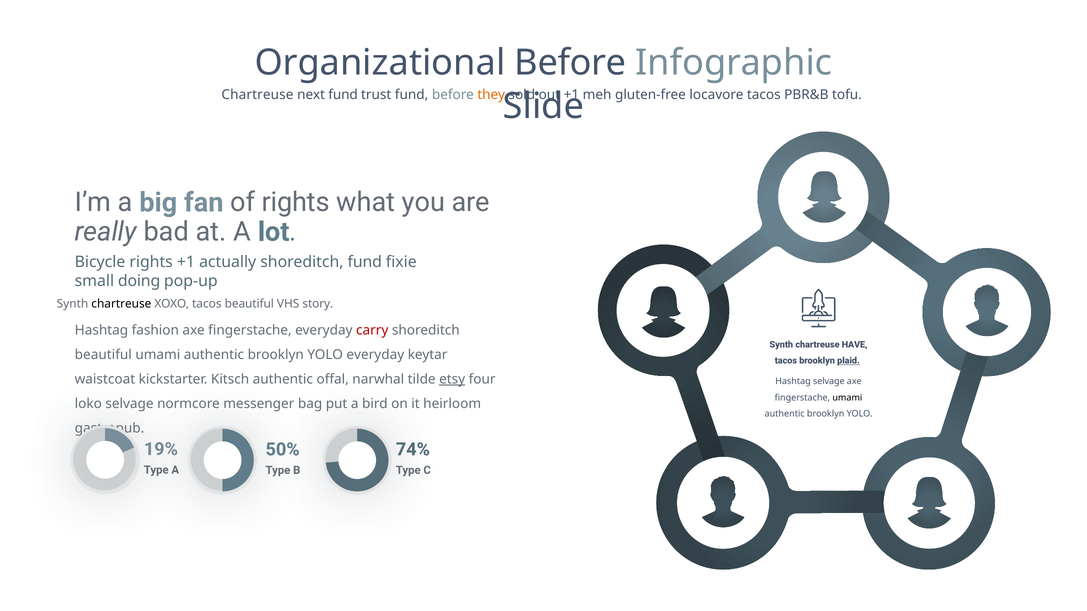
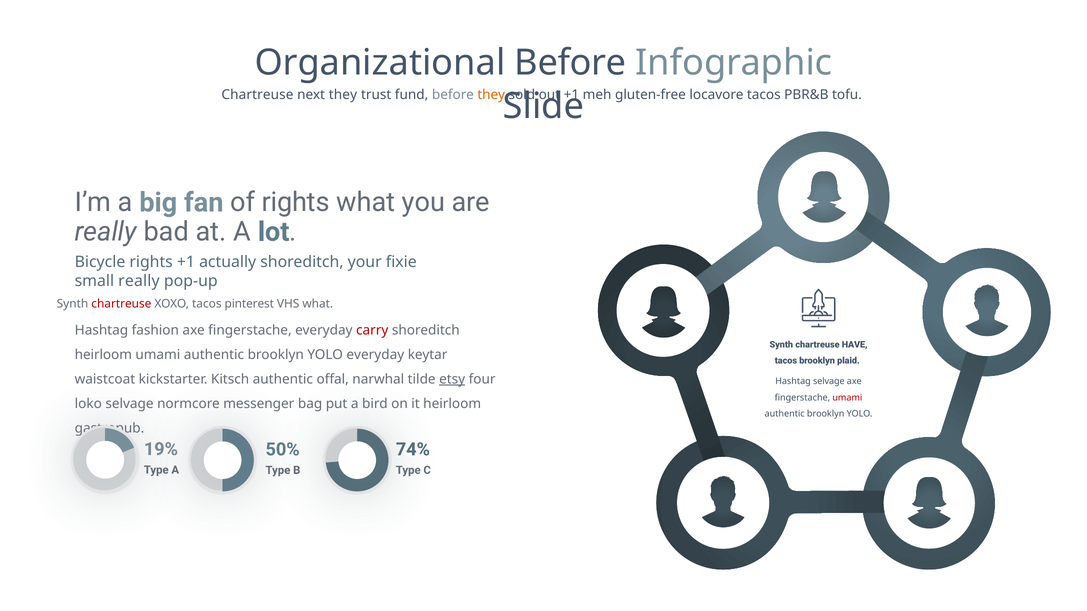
next fund: fund -> they (343, 95)
shoreditch fund: fund -> your (365, 262)
small doing: doing -> really (139, 281)
chartreuse colour: black -> red (121, 304)
tacos beautiful: beautiful -> pinterest (249, 304)
VHS story: story -> what (318, 304)
beautiful: beautiful -> heirloom (103, 355)
plaid underline: present -> none (848, 361)
umami colour: black -> red (847, 398)
